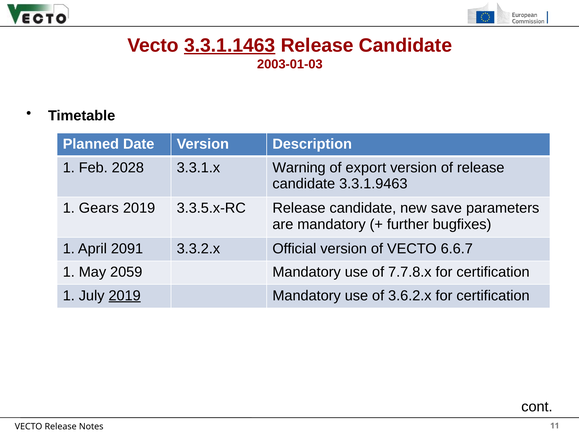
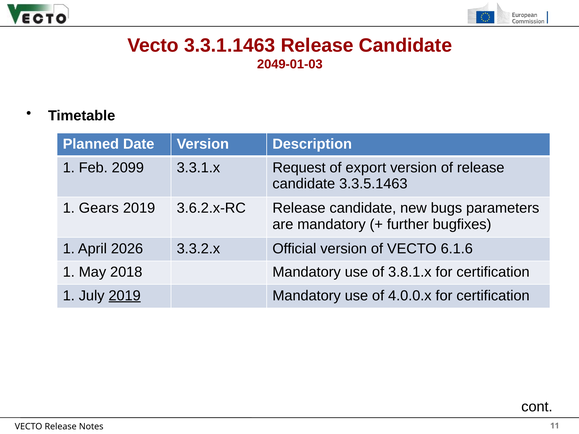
3.3.1.1463 underline: present -> none (230, 45)
2003-01-03: 2003-01-03 -> 2049-01-03 (290, 64)
2028: 2028 -> 2099 (128, 168)
Warning: Warning -> Request (299, 168)
3.3.1.9463: 3.3.1.9463 -> 3.3.5.1463 (373, 184)
3.3.5.x-RC: 3.3.5.x-RC -> 3.6.2.x-RC (211, 208)
save: save -> bugs (446, 208)
2091: 2091 -> 2026 (127, 249)
6.6.7: 6.6.7 -> 6.1.6 (457, 249)
2059: 2059 -> 2018 (126, 272)
7.7.8.x: 7.7.8.x -> 3.8.1.x (410, 272)
3.6.2.x: 3.6.2.x -> 4.0.0.x (410, 296)
